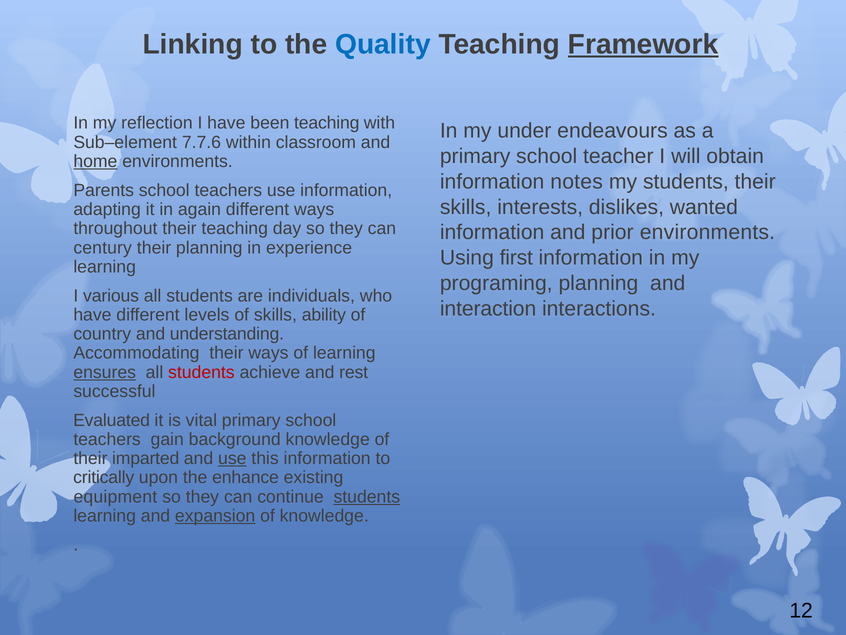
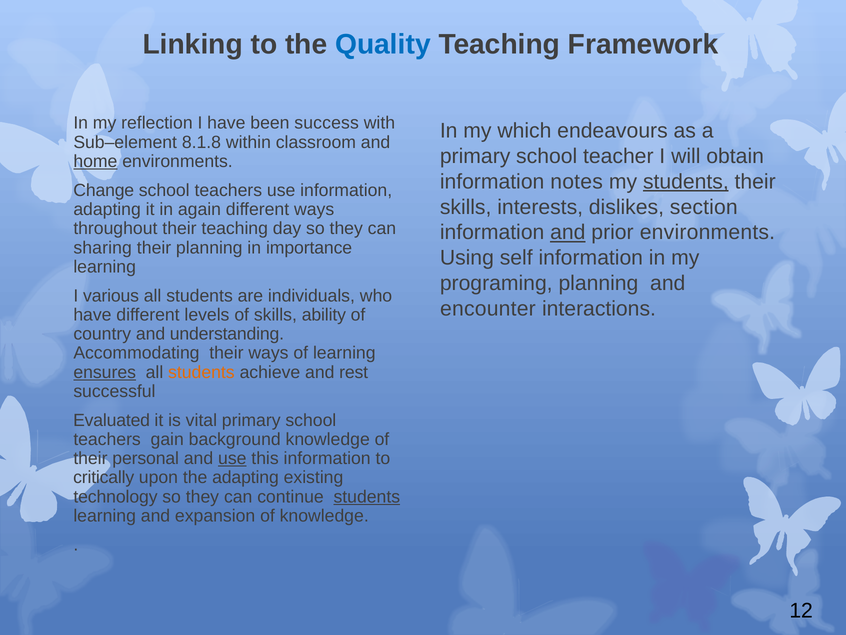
Framework underline: present -> none (643, 44)
been teaching: teaching -> success (327, 123)
under: under -> which (524, 131)
7.7.6: 7.7.6 -> 8.1.8 (201, 142)
students underline: none -> present (686, 182)
Parents: Parents -> Change (104, 190)
wanted: wanted -> section (704, 207)
and underline: none -> present (568, 232)
century: century -> sharing (103, 247)
experience: experience -> importance (309, 247)
first: first -> self (516, 258)
interaction: interaction -> encounter (488, 308)
students colour: red -> orange (201, 372)
imparted: imparted -> personal (146, 458)
the enhance: enhance -> adapting (245, 477)
equipment: equipment -> technology (115, 496)
expansion underline: present -> none (215, 515)
